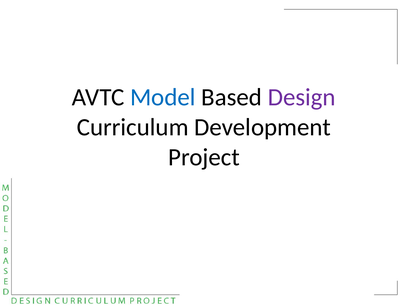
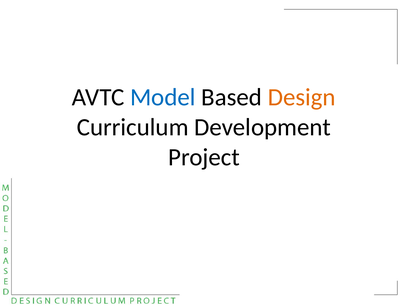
Design colour: purple -> orange (302, 97)
